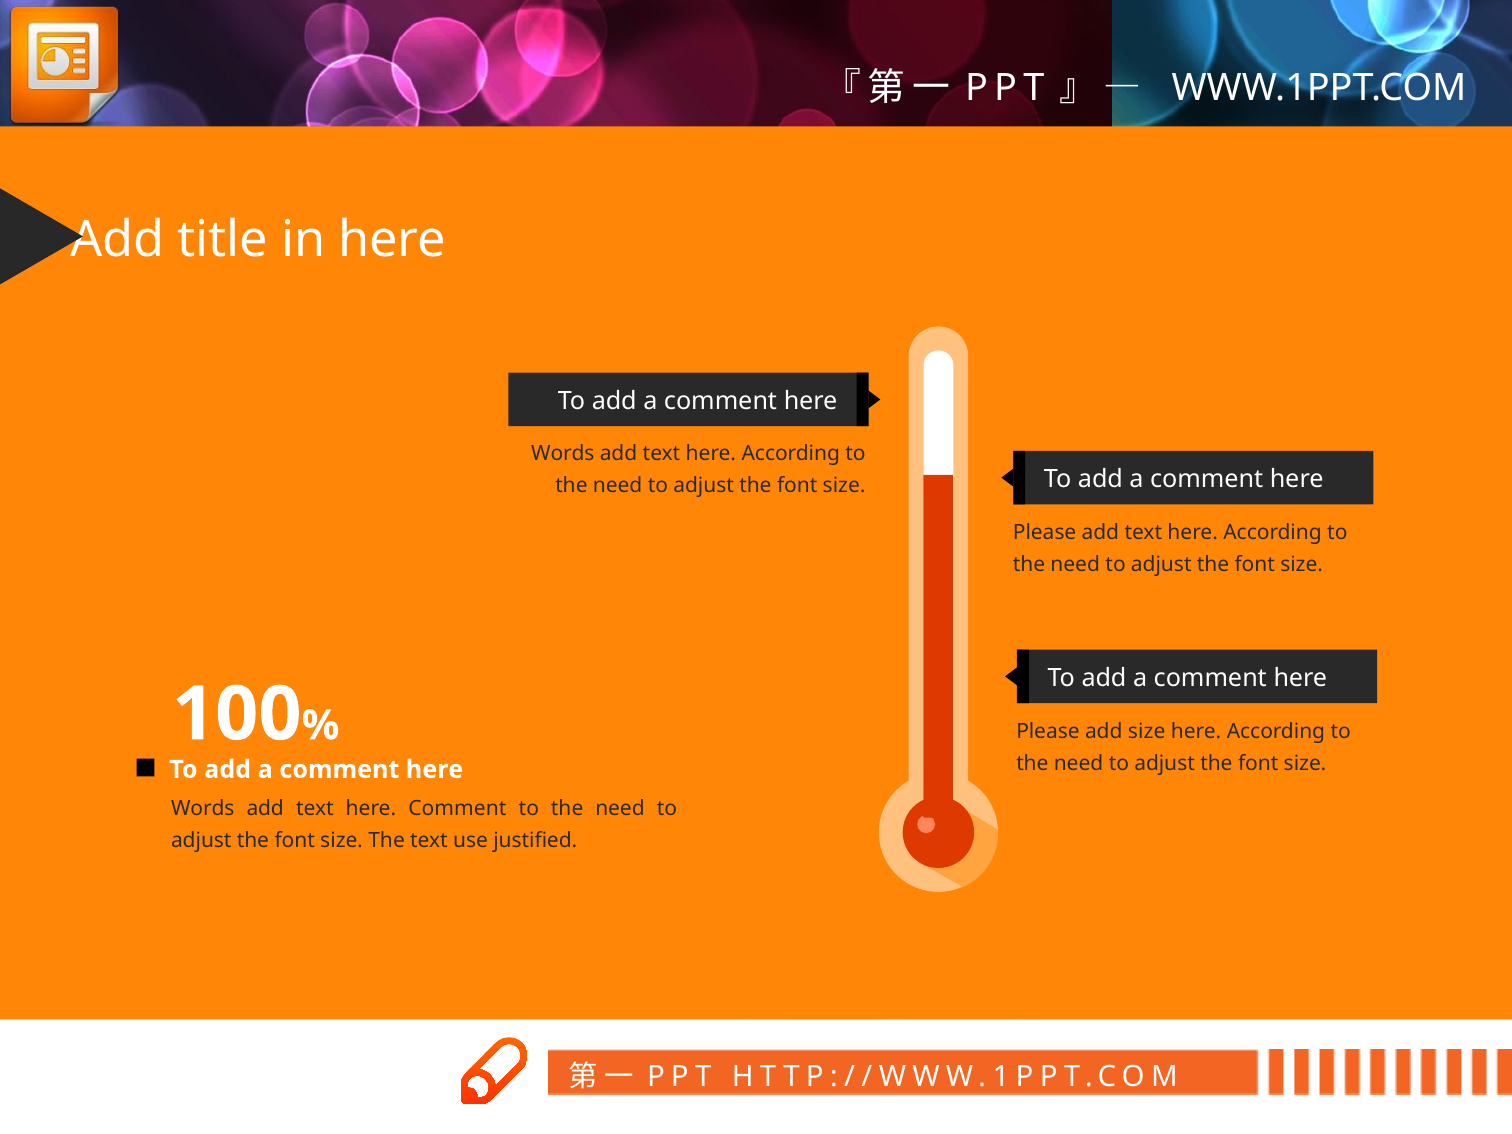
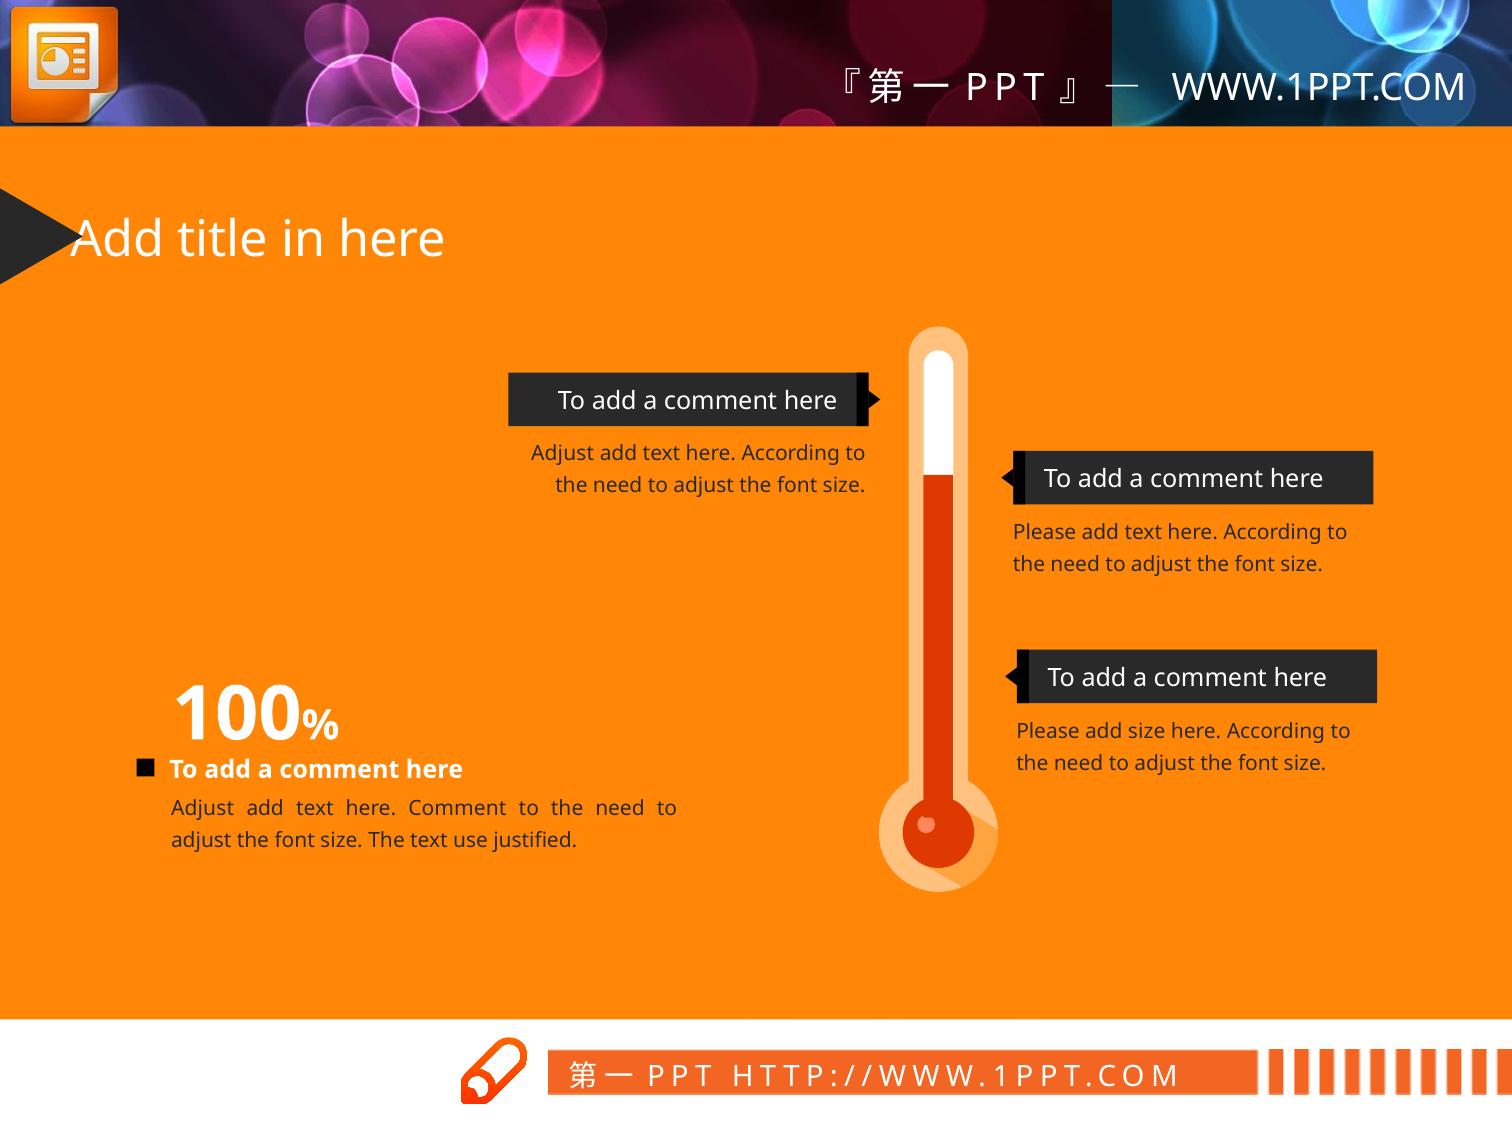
Words: Words -> Adjust (563, 454)
Words: Words -> Adjust (203, 809)
